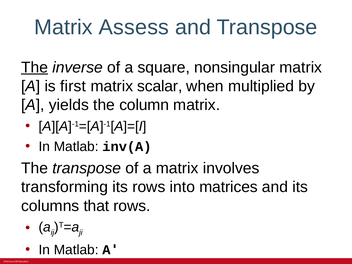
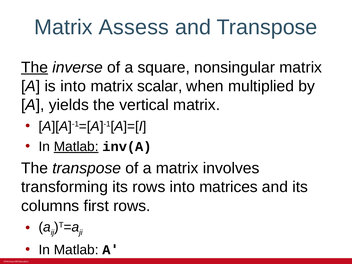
is first: first -> into (73, 86)
column: column -> vertical (144, 105)
Matlab underline: none -> present (76, 147)
that: that -> first (96, 206)
